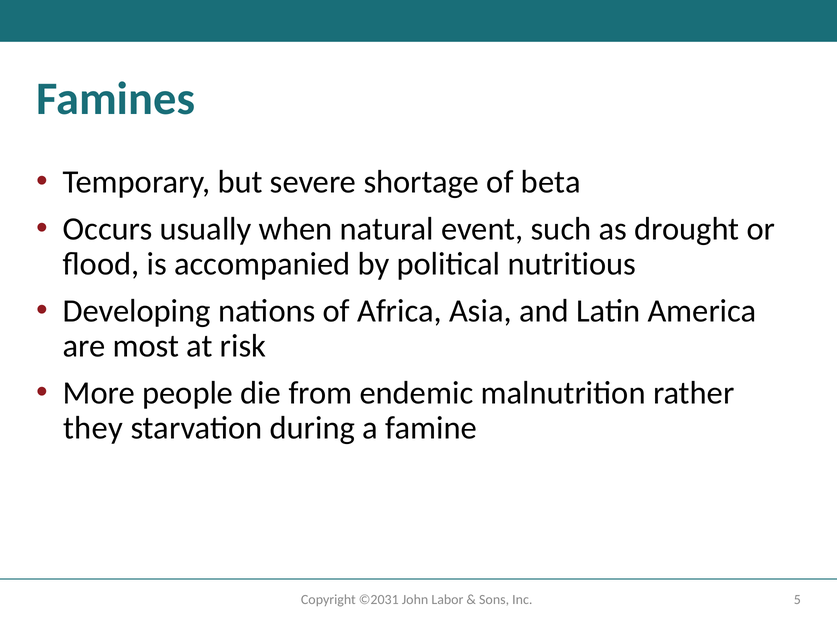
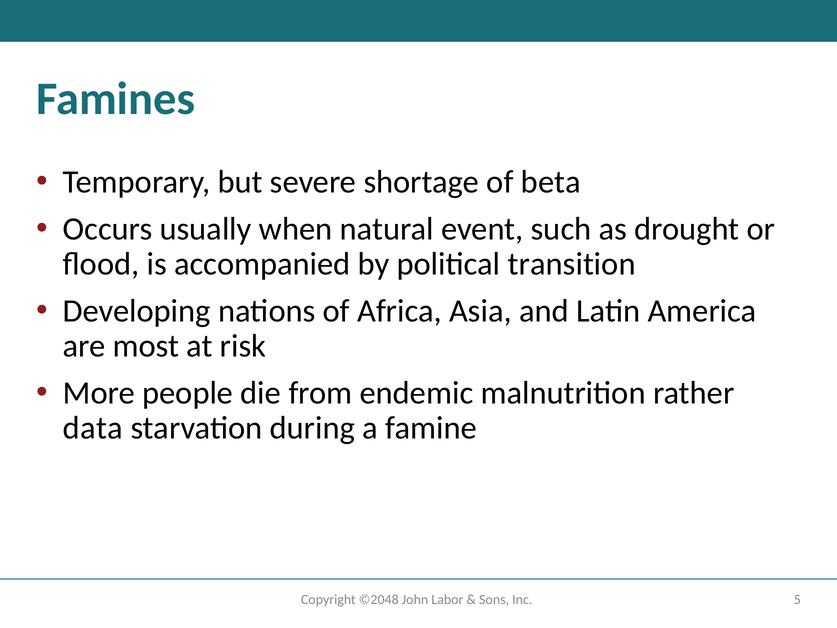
nutritious: nutritious -> transition (572, 264)
they: they -> data (93, 428)
©2031: ©2031 -> ©2048 (379, 599)
